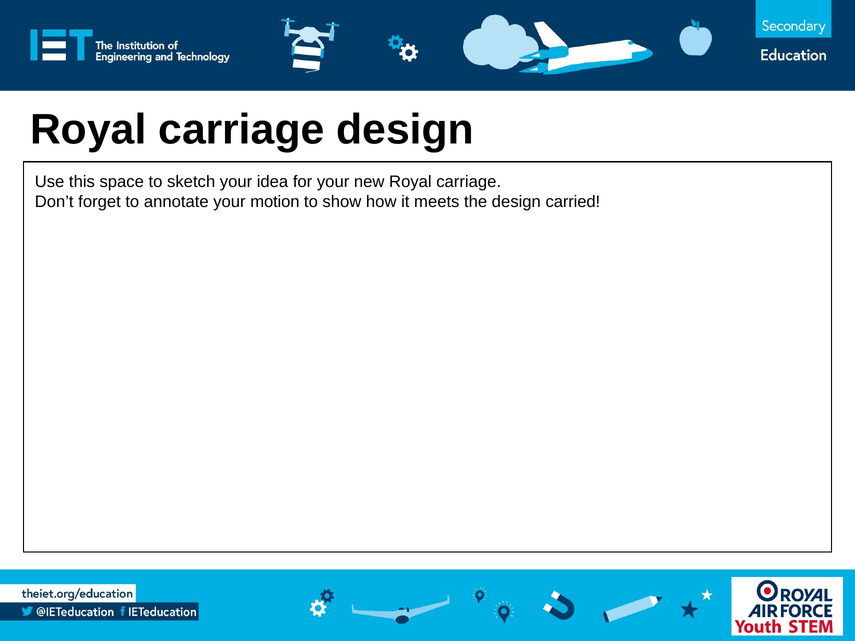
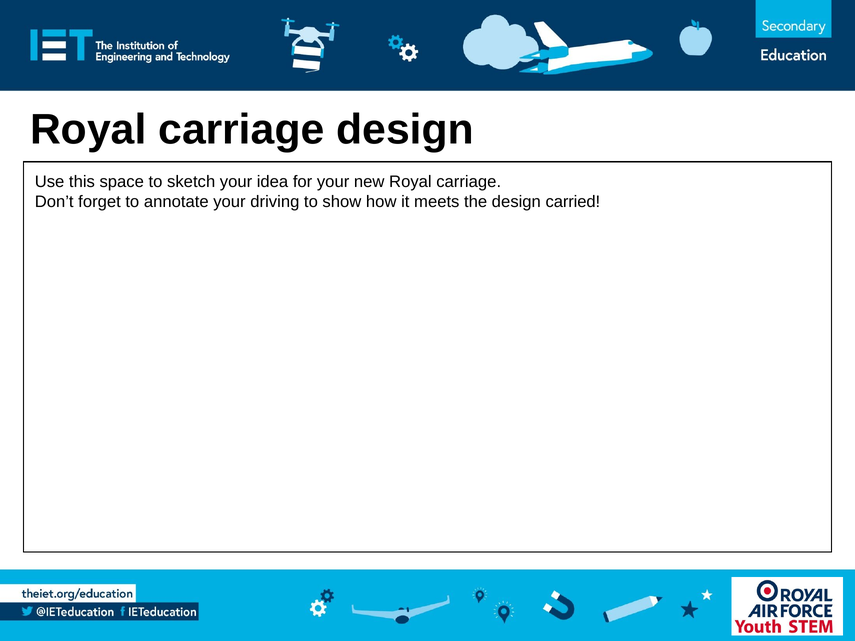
motion: motion -> driving (275, 202)
